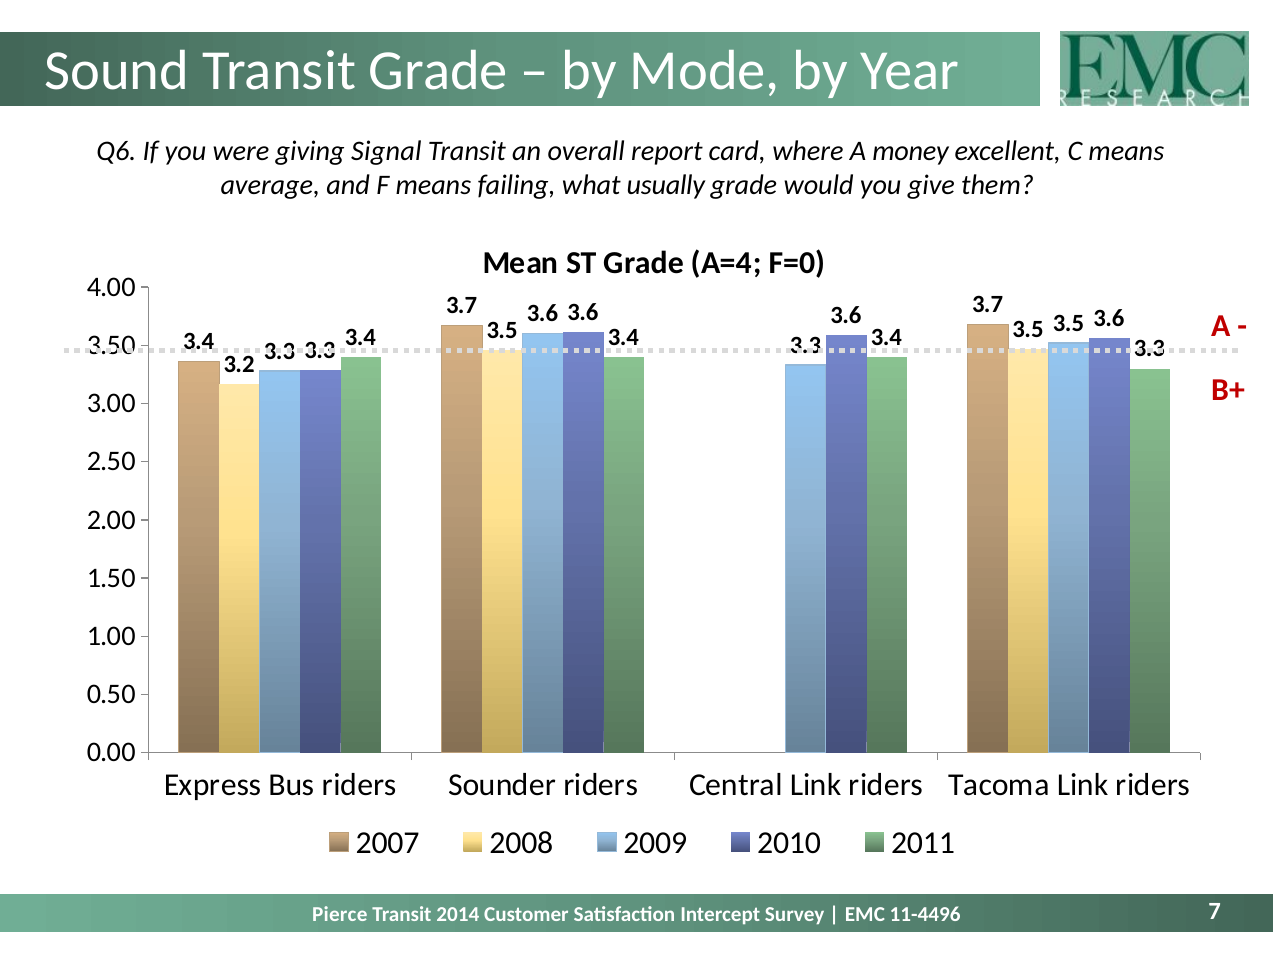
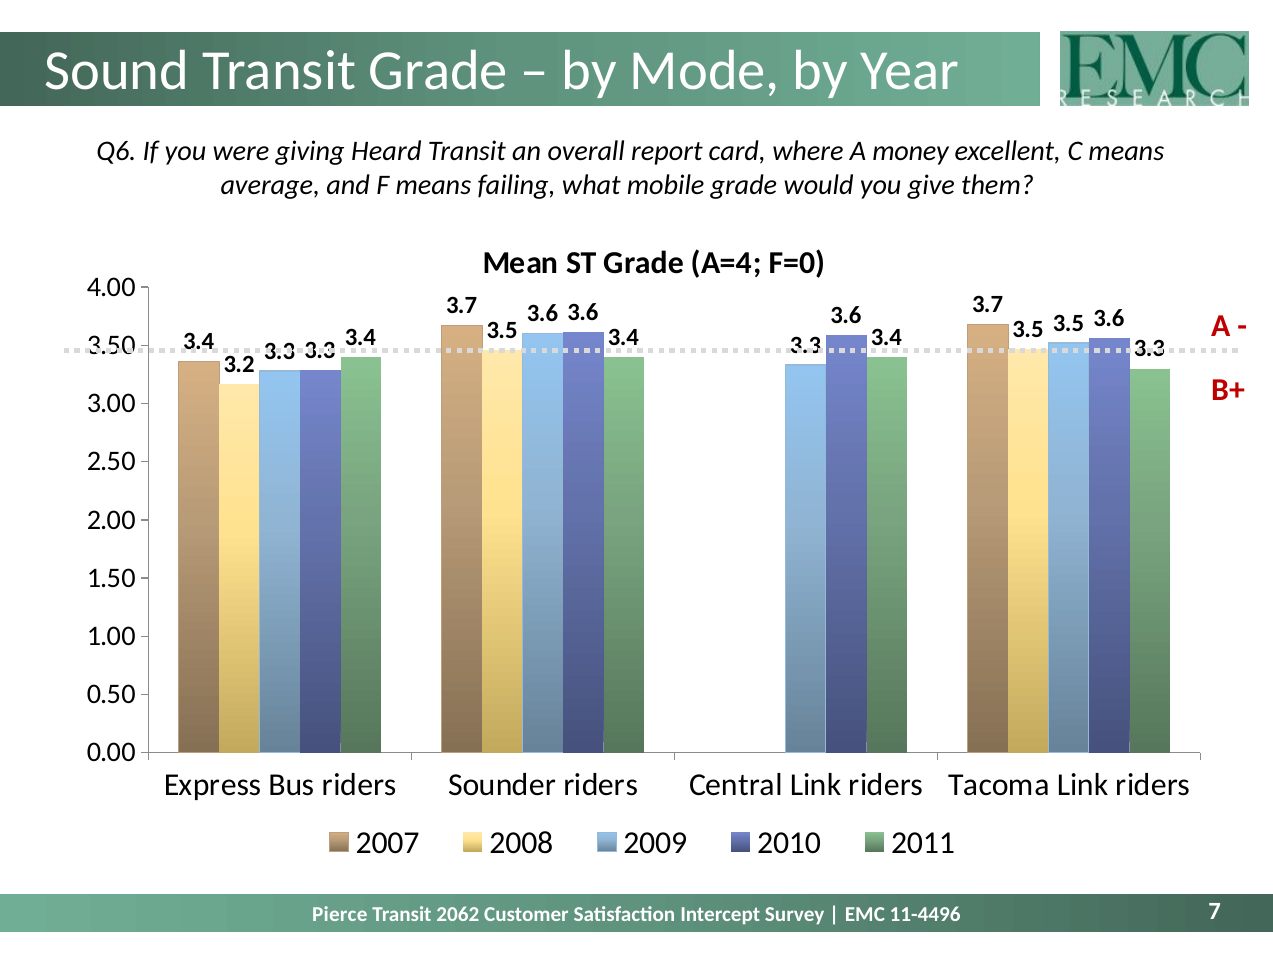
Signal: Signal -> Heard (386, 151)
usually: usually -> mobile (666, 185)
2014: 2014 -> 2062 (458, 914)
